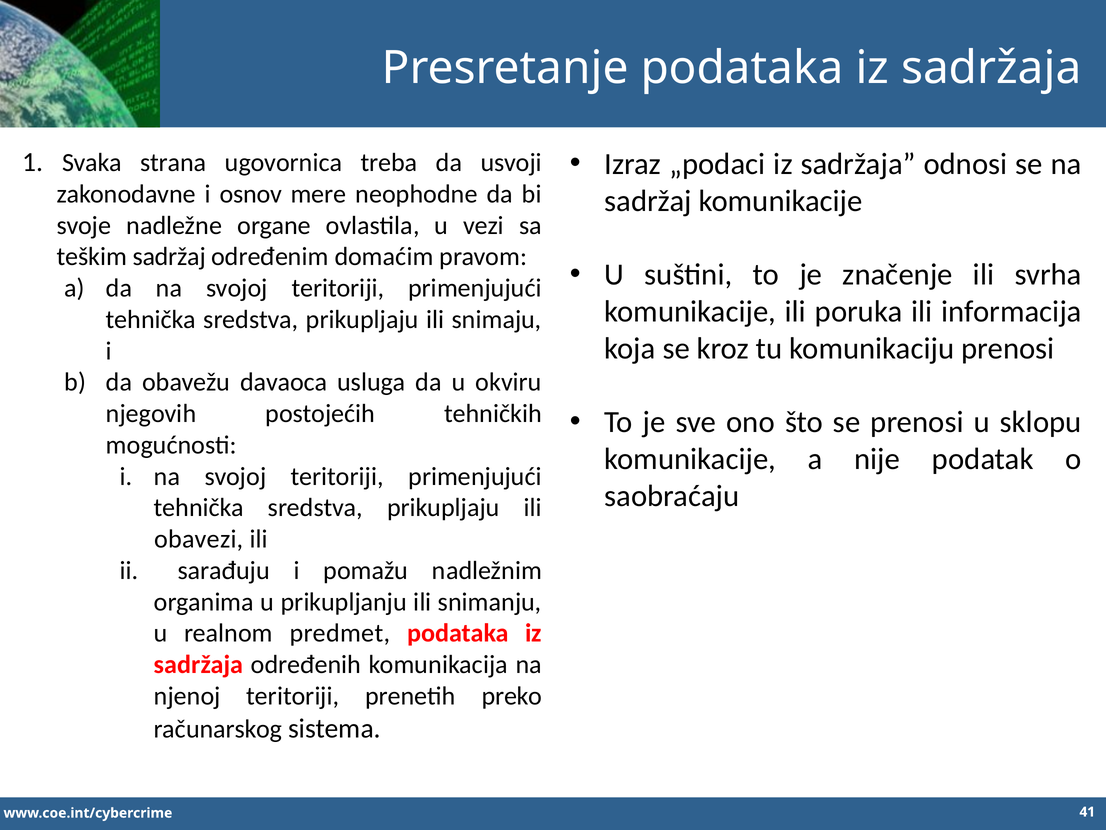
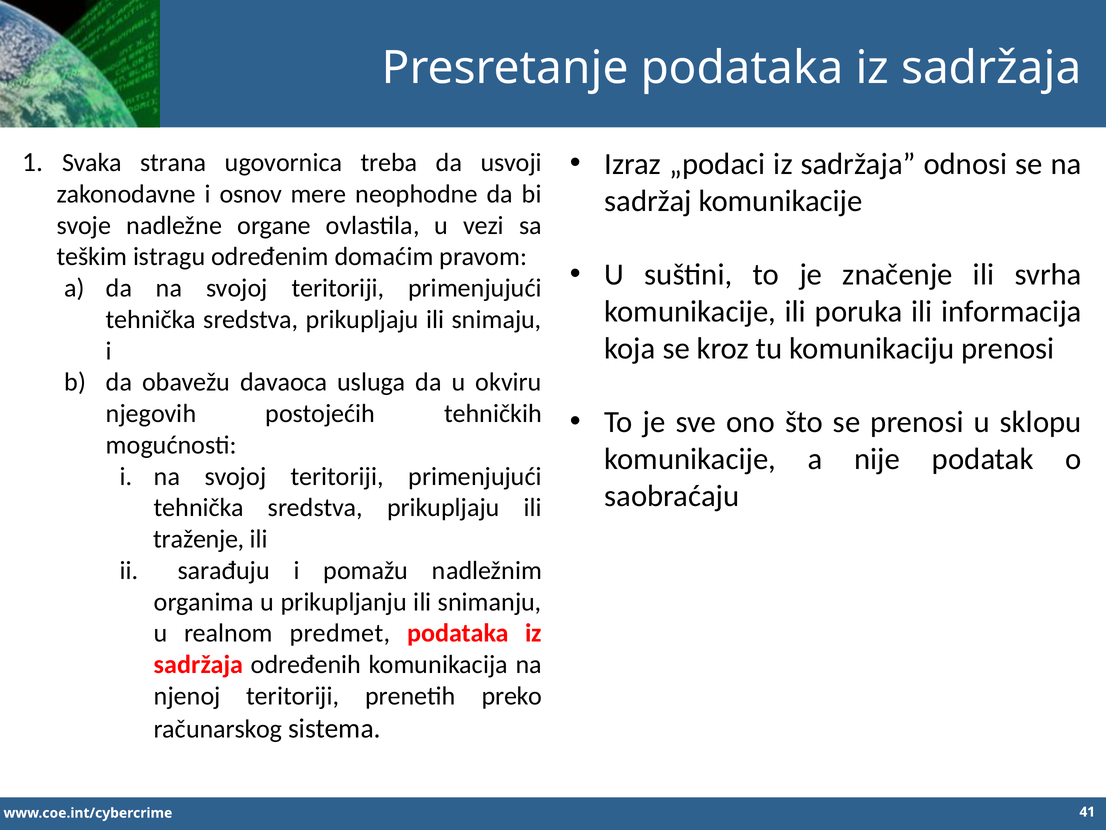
teškim sadržaj: sadržaj -> istragu (169, 257)
obavezi: obavezi -> traženje (199, 539)
